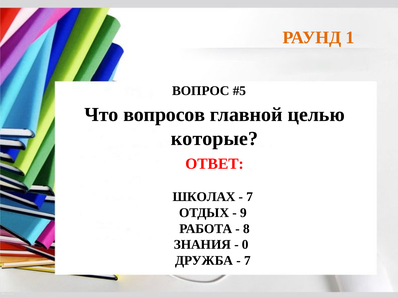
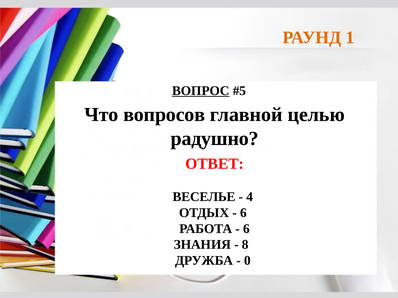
ВОПРОС underline: none -> present (201, 91)
которые: которые -> радушно (215, 139)
ШКОЛАХ: ШКОЛАХ -> ВЕСЕЛЬЕ (204, 197)
7: 7 -> 4 (250, 197)
9: 9 -> 6 (243, 213)
8: 8 -> 6 (246, 229)
0: 0 -> 8 (245, 245)
7: 7 -> 0 (247, 261)
